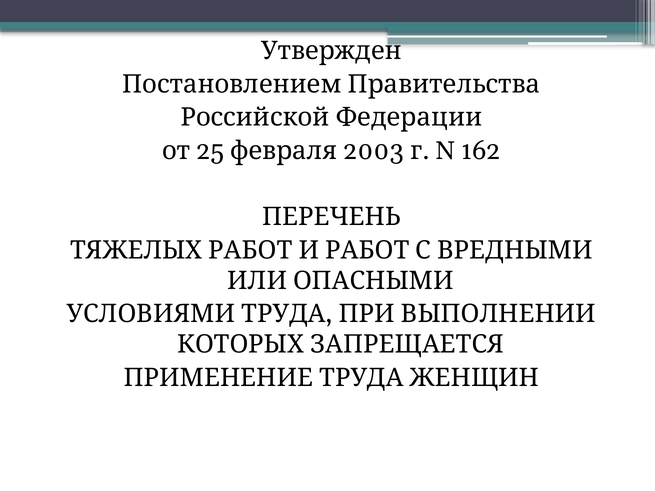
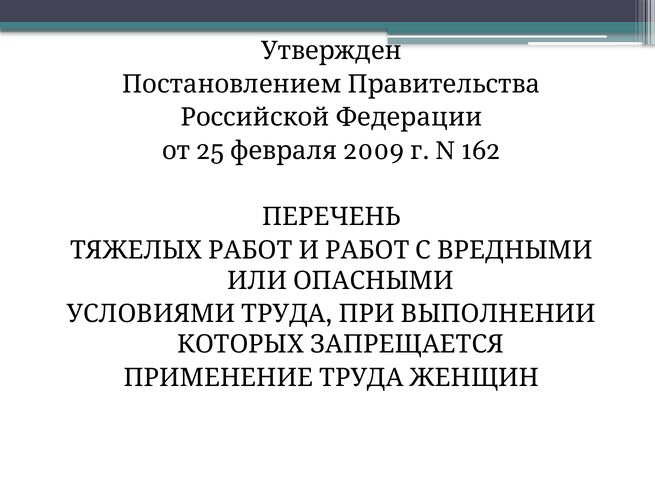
2003: 2003 -> 2009 (374, 151)
